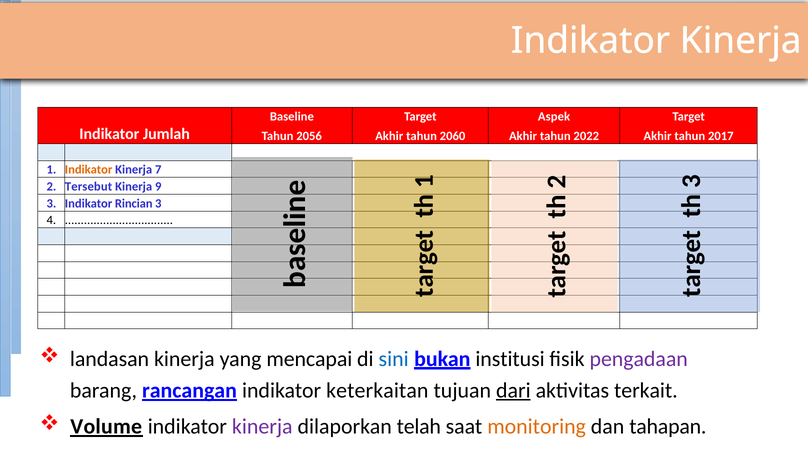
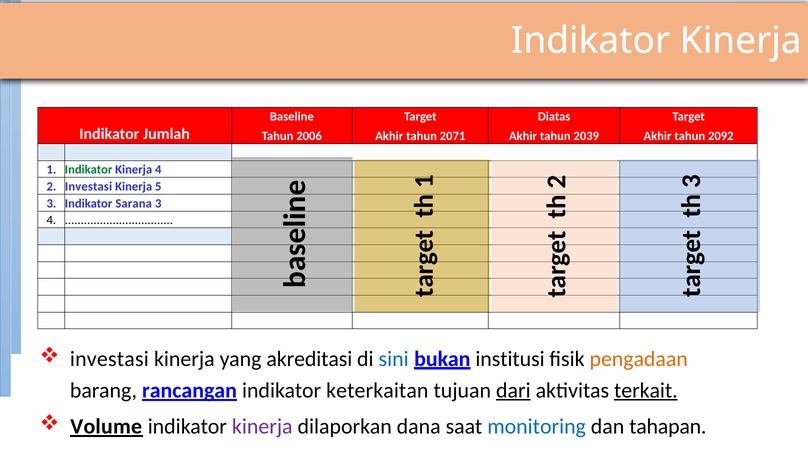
Aspek: Aspek -> Diatas (554, 117)
2056: 2056 -> 2006 (309, 136)
2060: 2060 -> 2071 (453, 136)
2022: 2022 -> 2039 (586, 136)
2017: 2017 -> 2092 (721, 136)
Indikator colour: orange -> green (89, 170)
Kinerja 7: 7 -> 4 (158, 170)
2 Tersebut: Tersebut -> Investasi (89, 186)
9: 9 -> 5 (158, 186)
Rincian: Rincian -> Sarana (134, 203)
landasan: landasan -> investasi (109, 358)
mencapai: mencapai -> akreditasi (309, 358)
pengadaan colour: purple -> orange (639, 358)
terkait underline: none -> present (646, 390)
telah: telah -> dana (419, 426)
monitoring colour: orange -> blue (537, 426)
